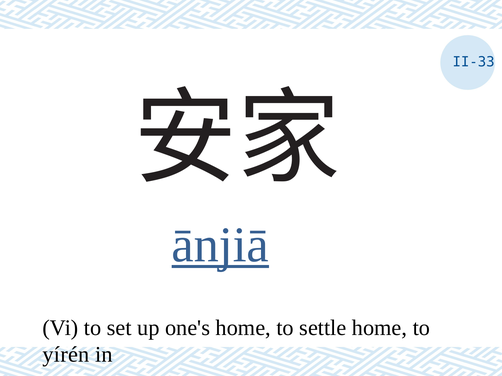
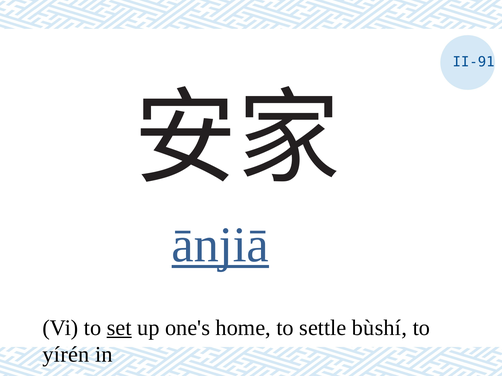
II-33: II-33 -> II-91 (474, 62)
set underline: none -> present (119, 328)
settle home: home -> bùshí (379, 328)
